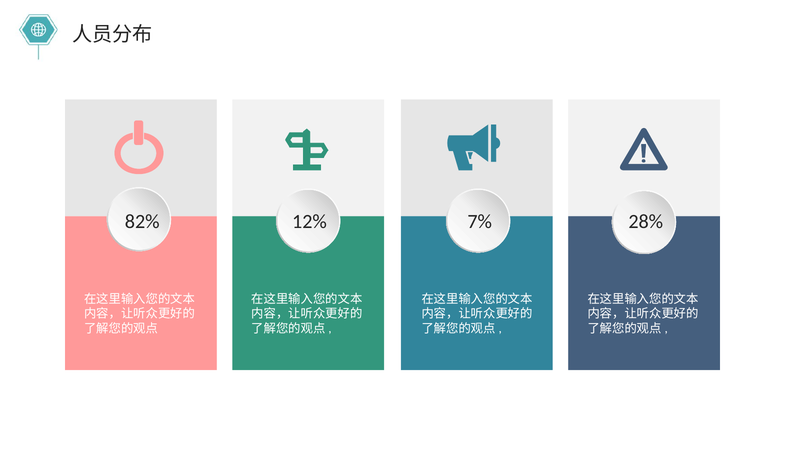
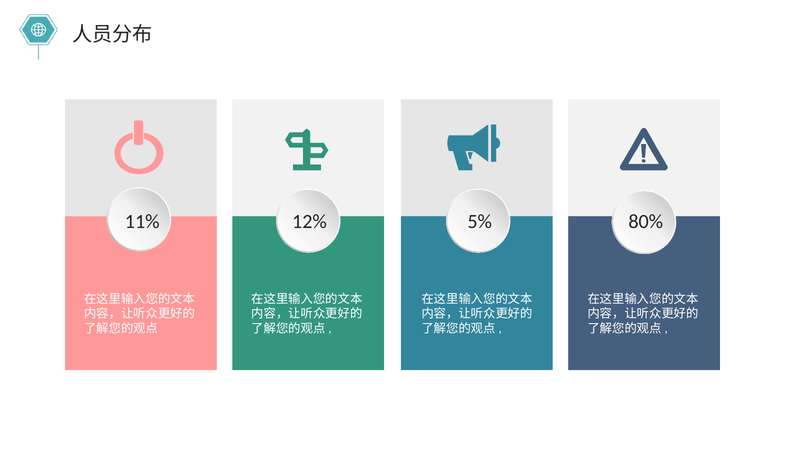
82%: 82% -> 11% (142, 222)
7%: 7% -> 5% (480, 222)
28%: 28% -> 80% (646, 222)
